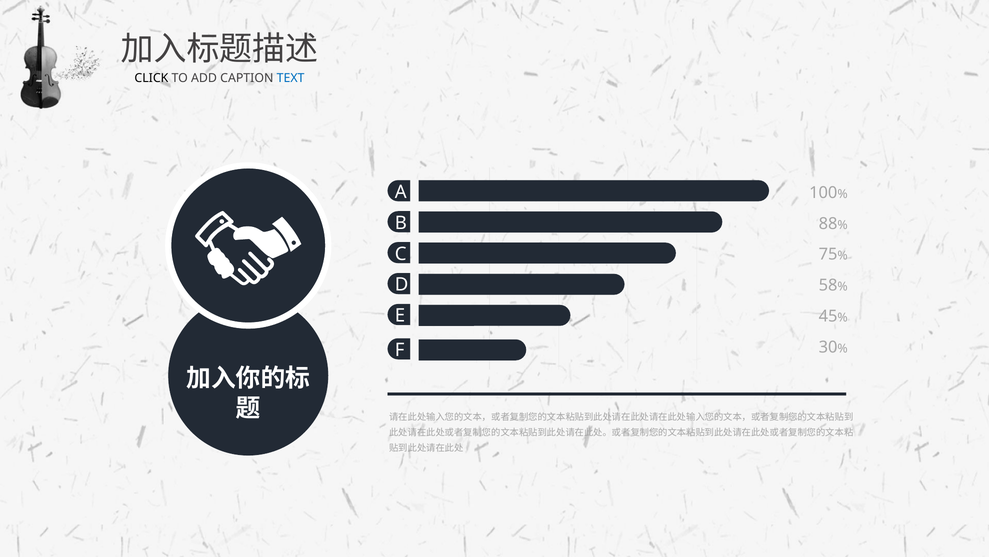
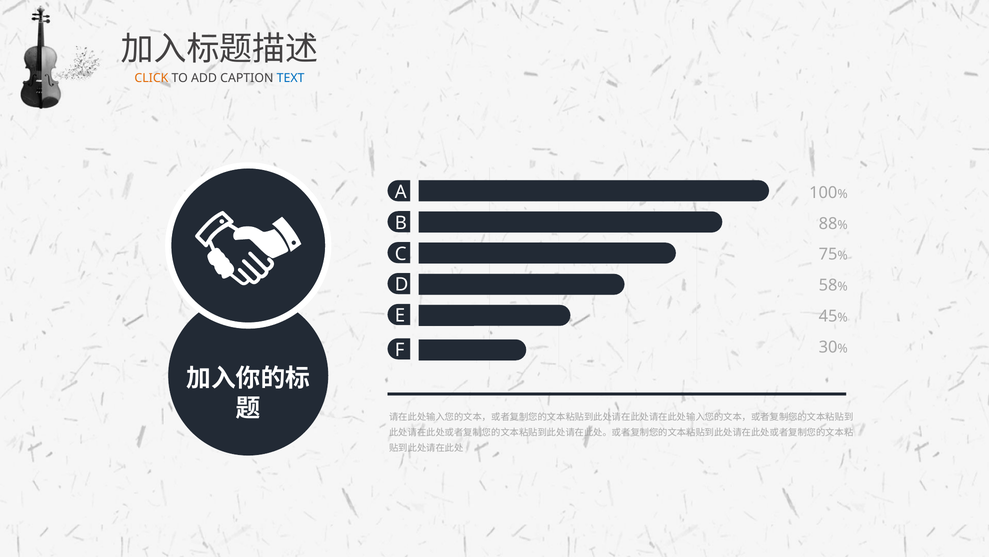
CLICK colour: black -> orange (151, 78)
